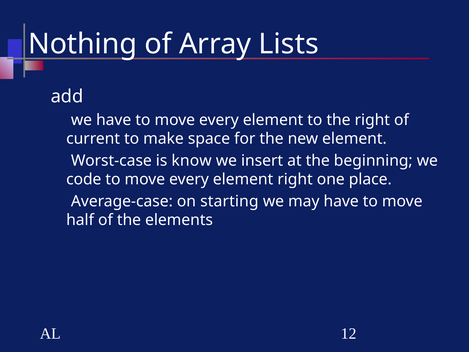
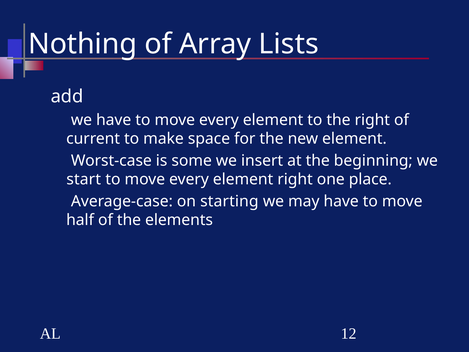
know: know -> some (192, 160)
code: code -> start (84, 179)
